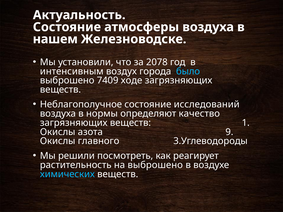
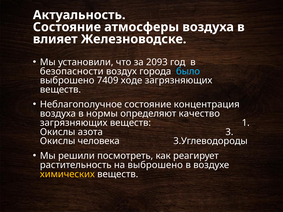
нашем: нашем -> влияет (55, 39)
2078: 2078 -> 2093 (157, 62)
интенсивным: интенсивным -> безопасности (72, 71)
исследований: исследований -> концентрация (207, 105)
9: 9 -> 3 (229, 132)
главного: главного -> человека (99, 141)
химических colour: light blue -> yellow (67, 174)
